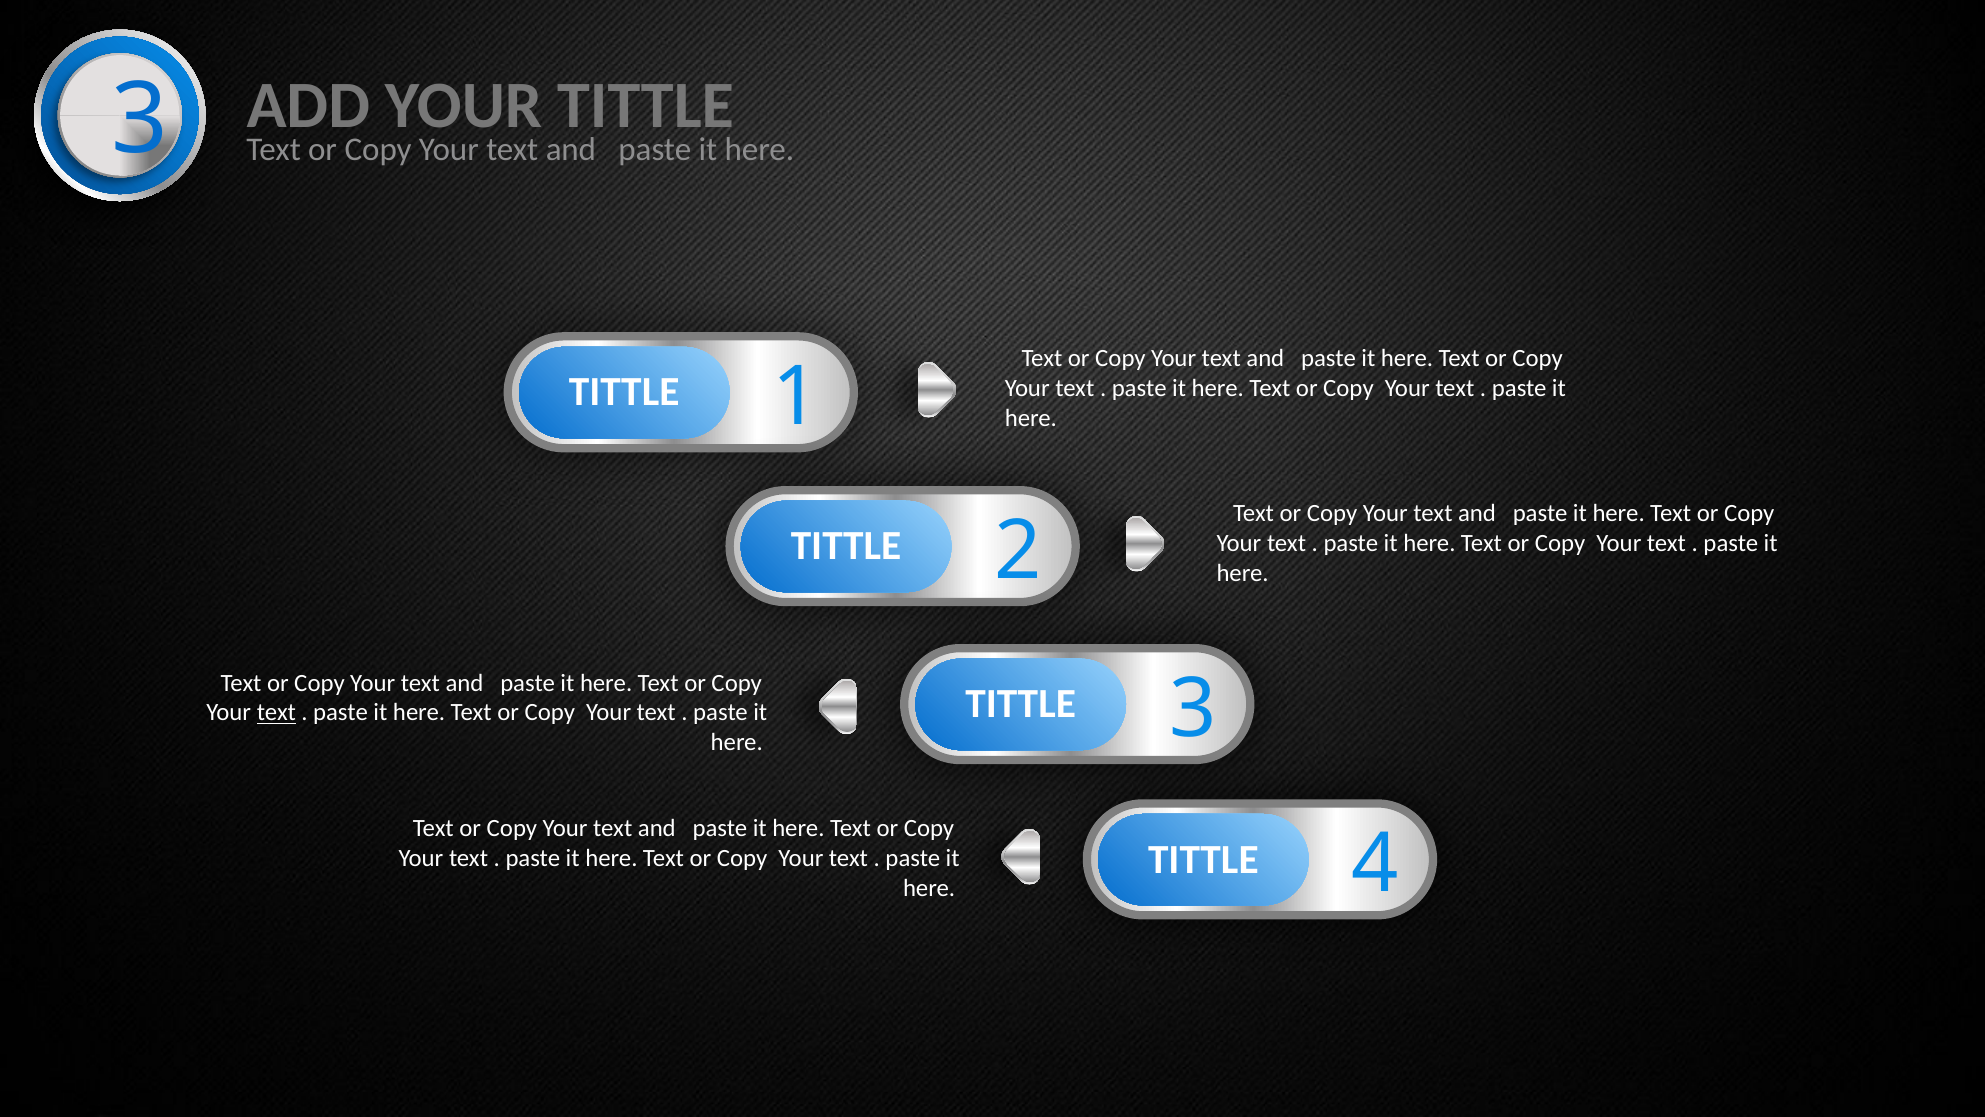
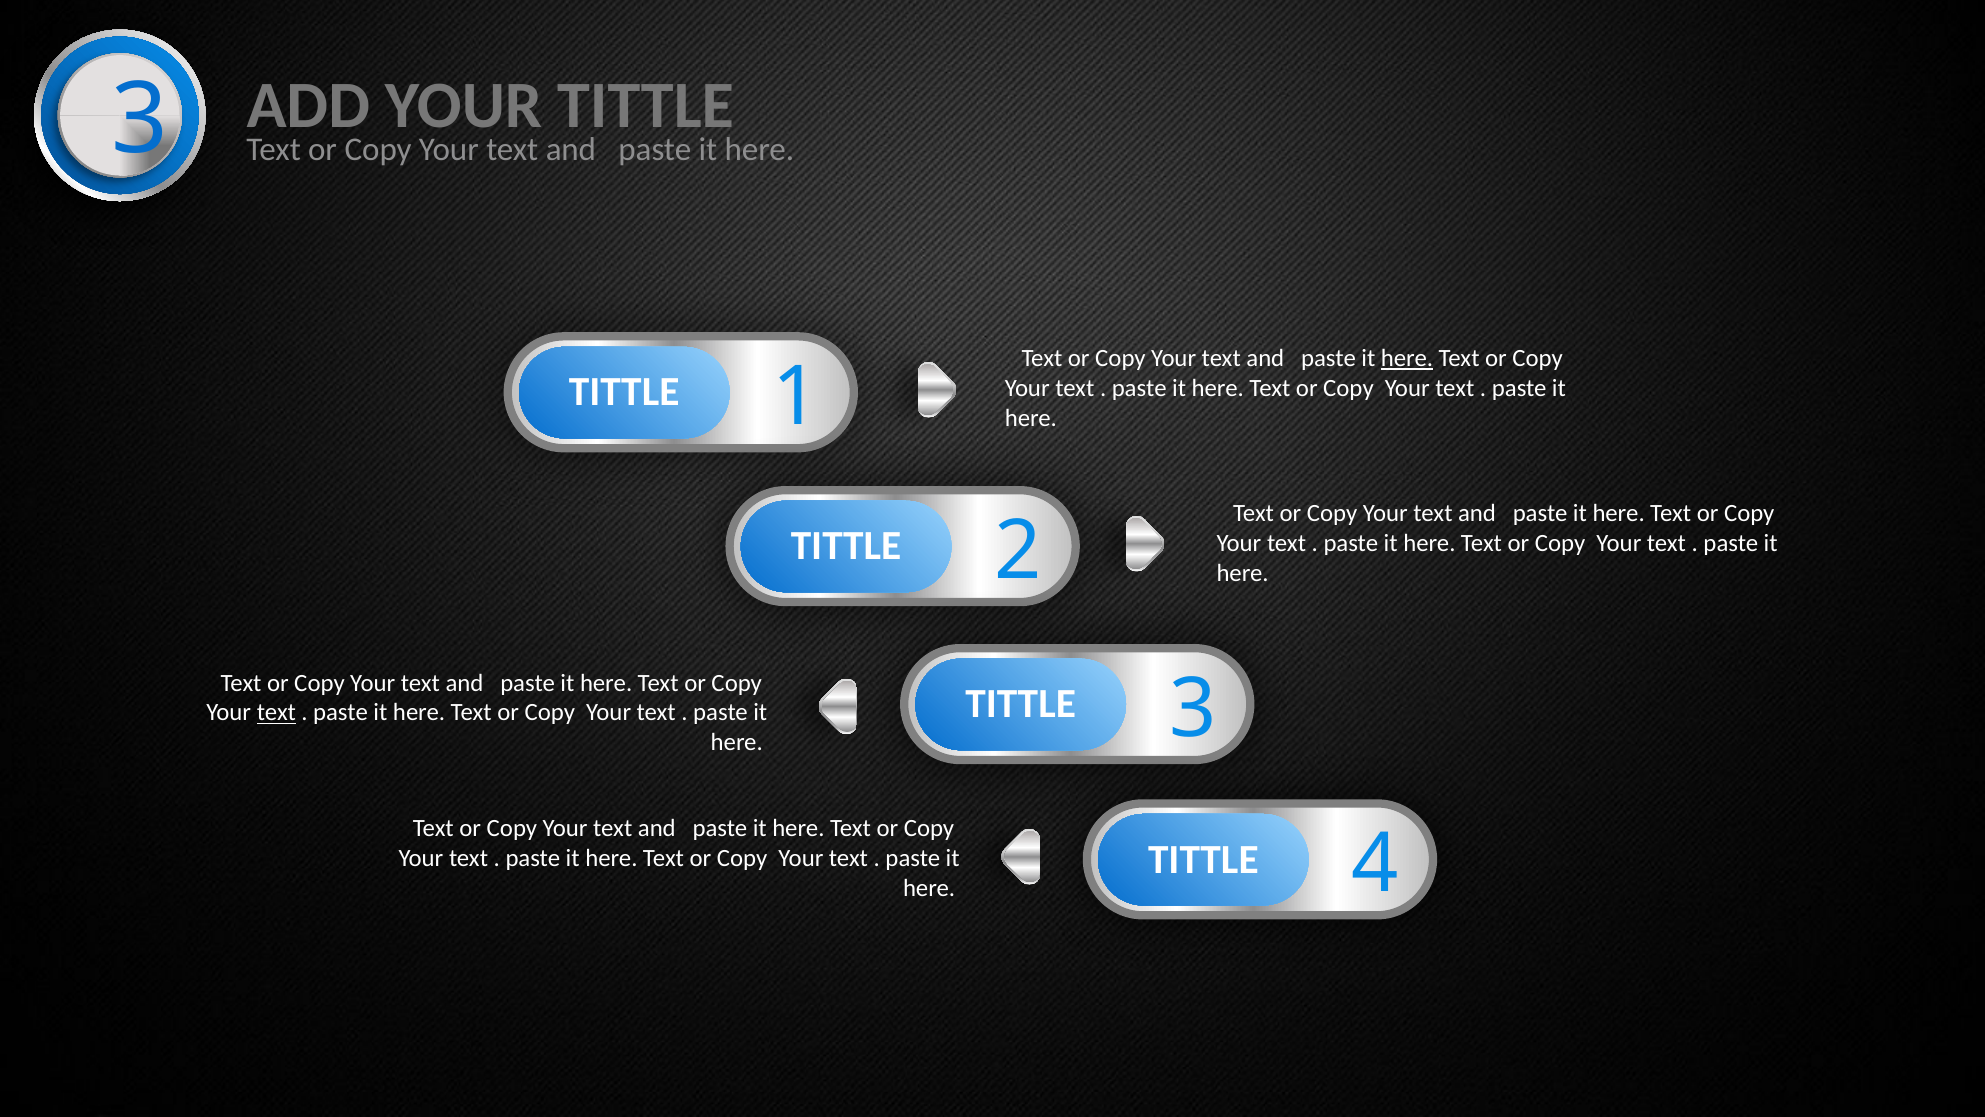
here underline: none -> present (1407, 358)
